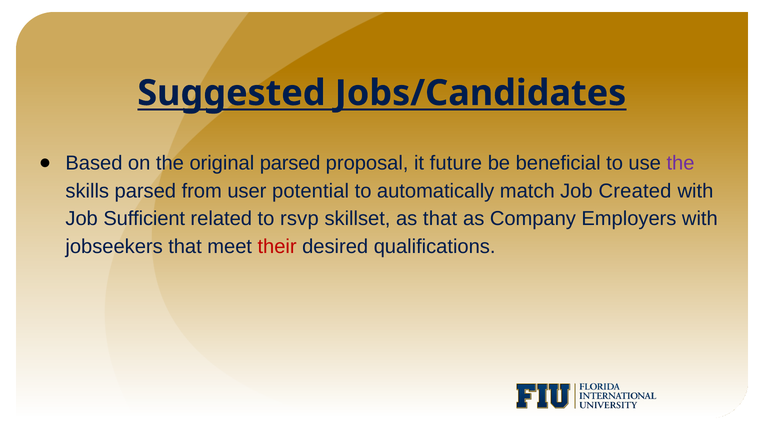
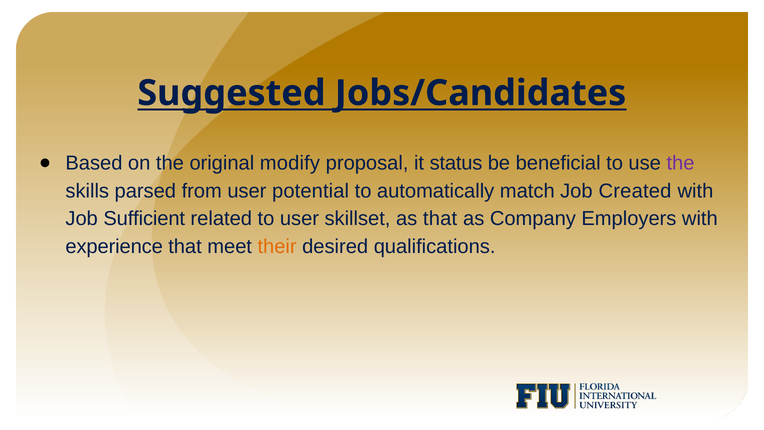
original parsed: parsed -> modify (290, 163)
future: future -> status (456, 163)
to rsvp: rsvp -> user (299, 219)
jobseekers: jobseekers -> experience (114, 246)
their colour: red -> orange (277, 246)
